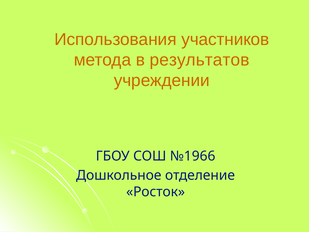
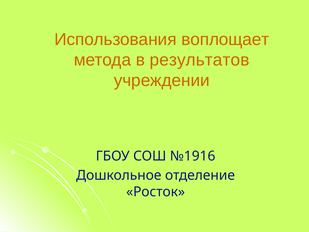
участников: участников -> воплощает (225, 39)
№1966: №1966 -> №1916 (193, 156)
